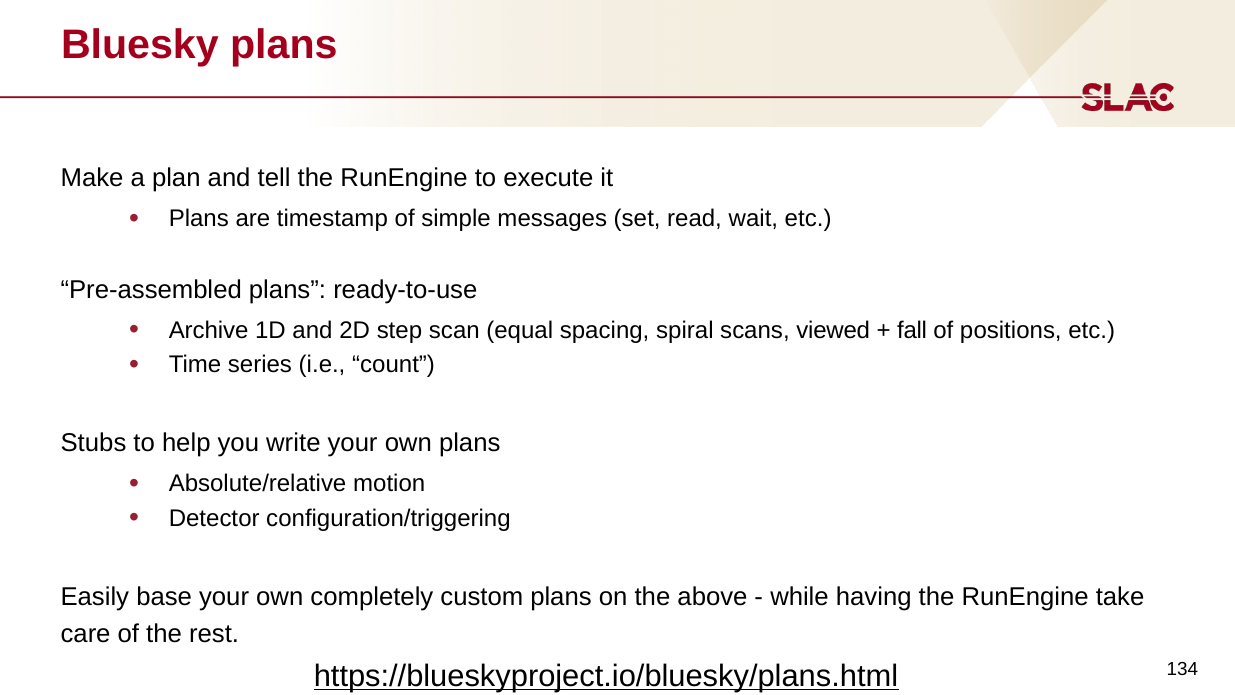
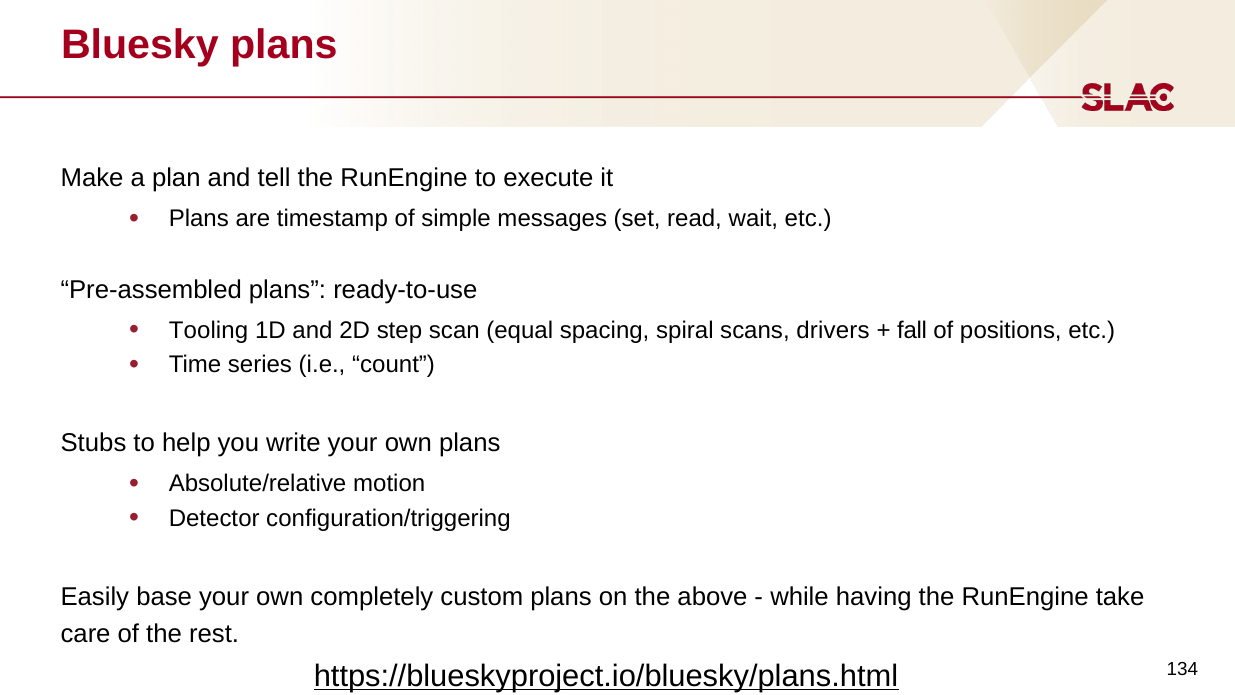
Archive: Archive -> Tooling (209, 330)
viewed: viewed -> drivers (833, 330)
